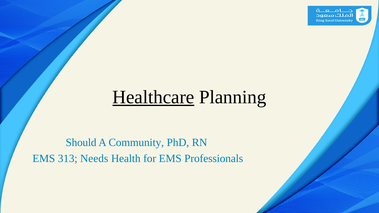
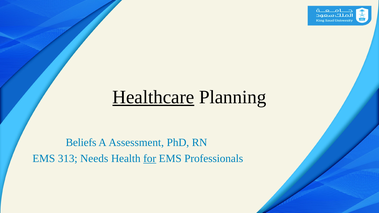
Should: Should -> Beliefs (81, 143)
Community: Community -> Assessment (136, 143)
for underline: none -> present (150, 159)
